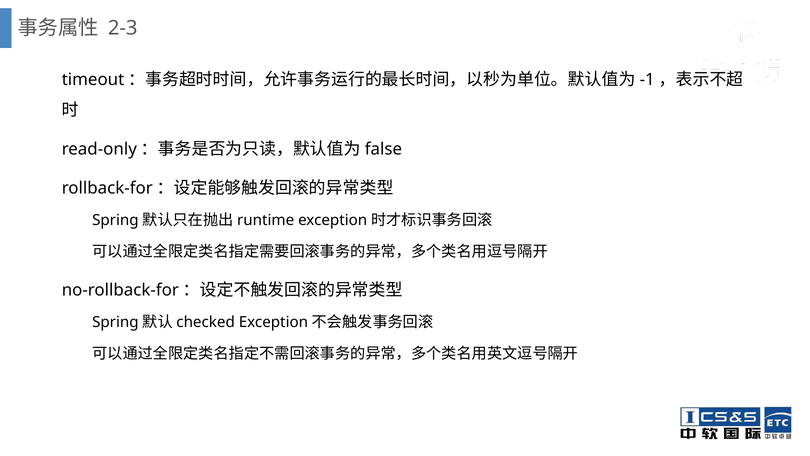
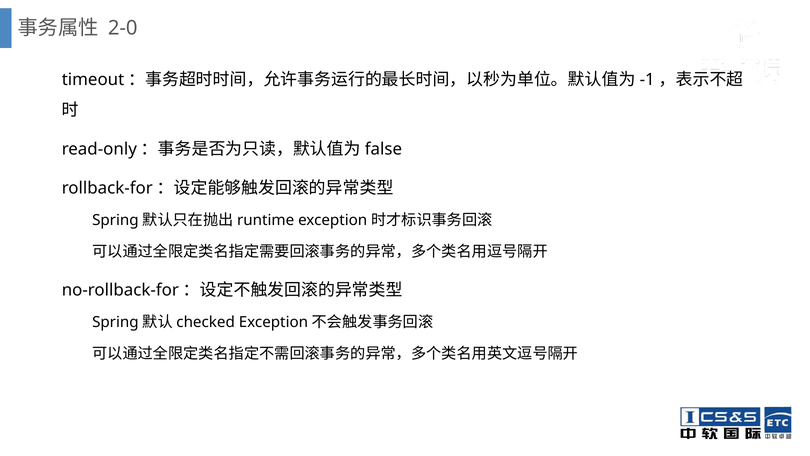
2-3: 2-3 -> 2-0 (123, 28)
